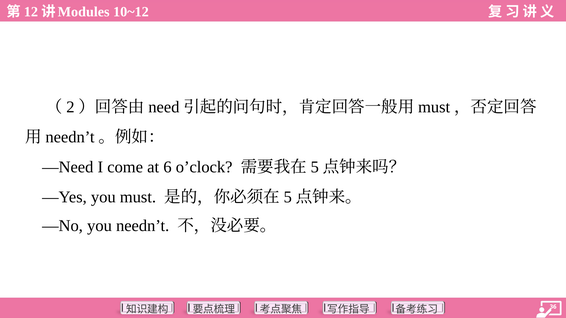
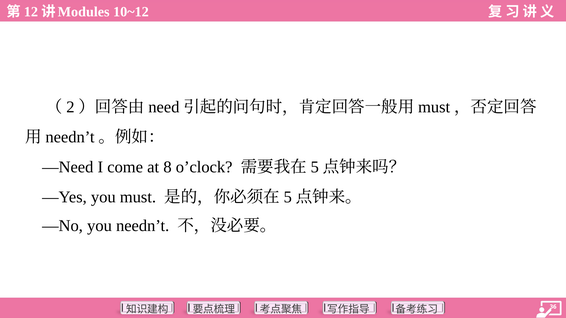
6: 6 -> 8 (167, 167)
